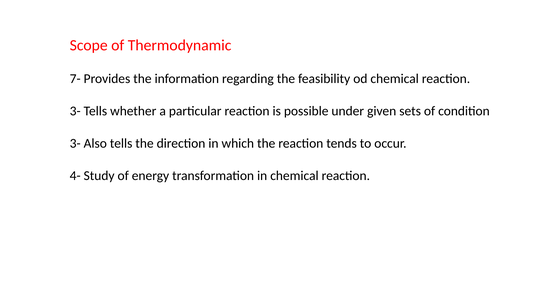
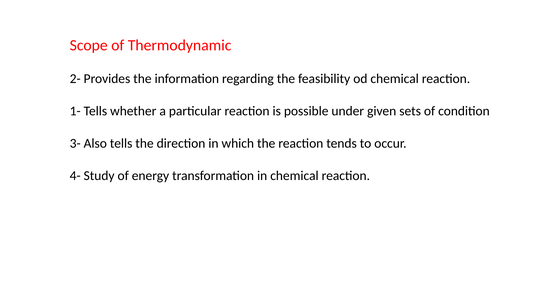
7-: 7- -> 2- (75, 79)
3-: 3- -> 1- (75, 111)
